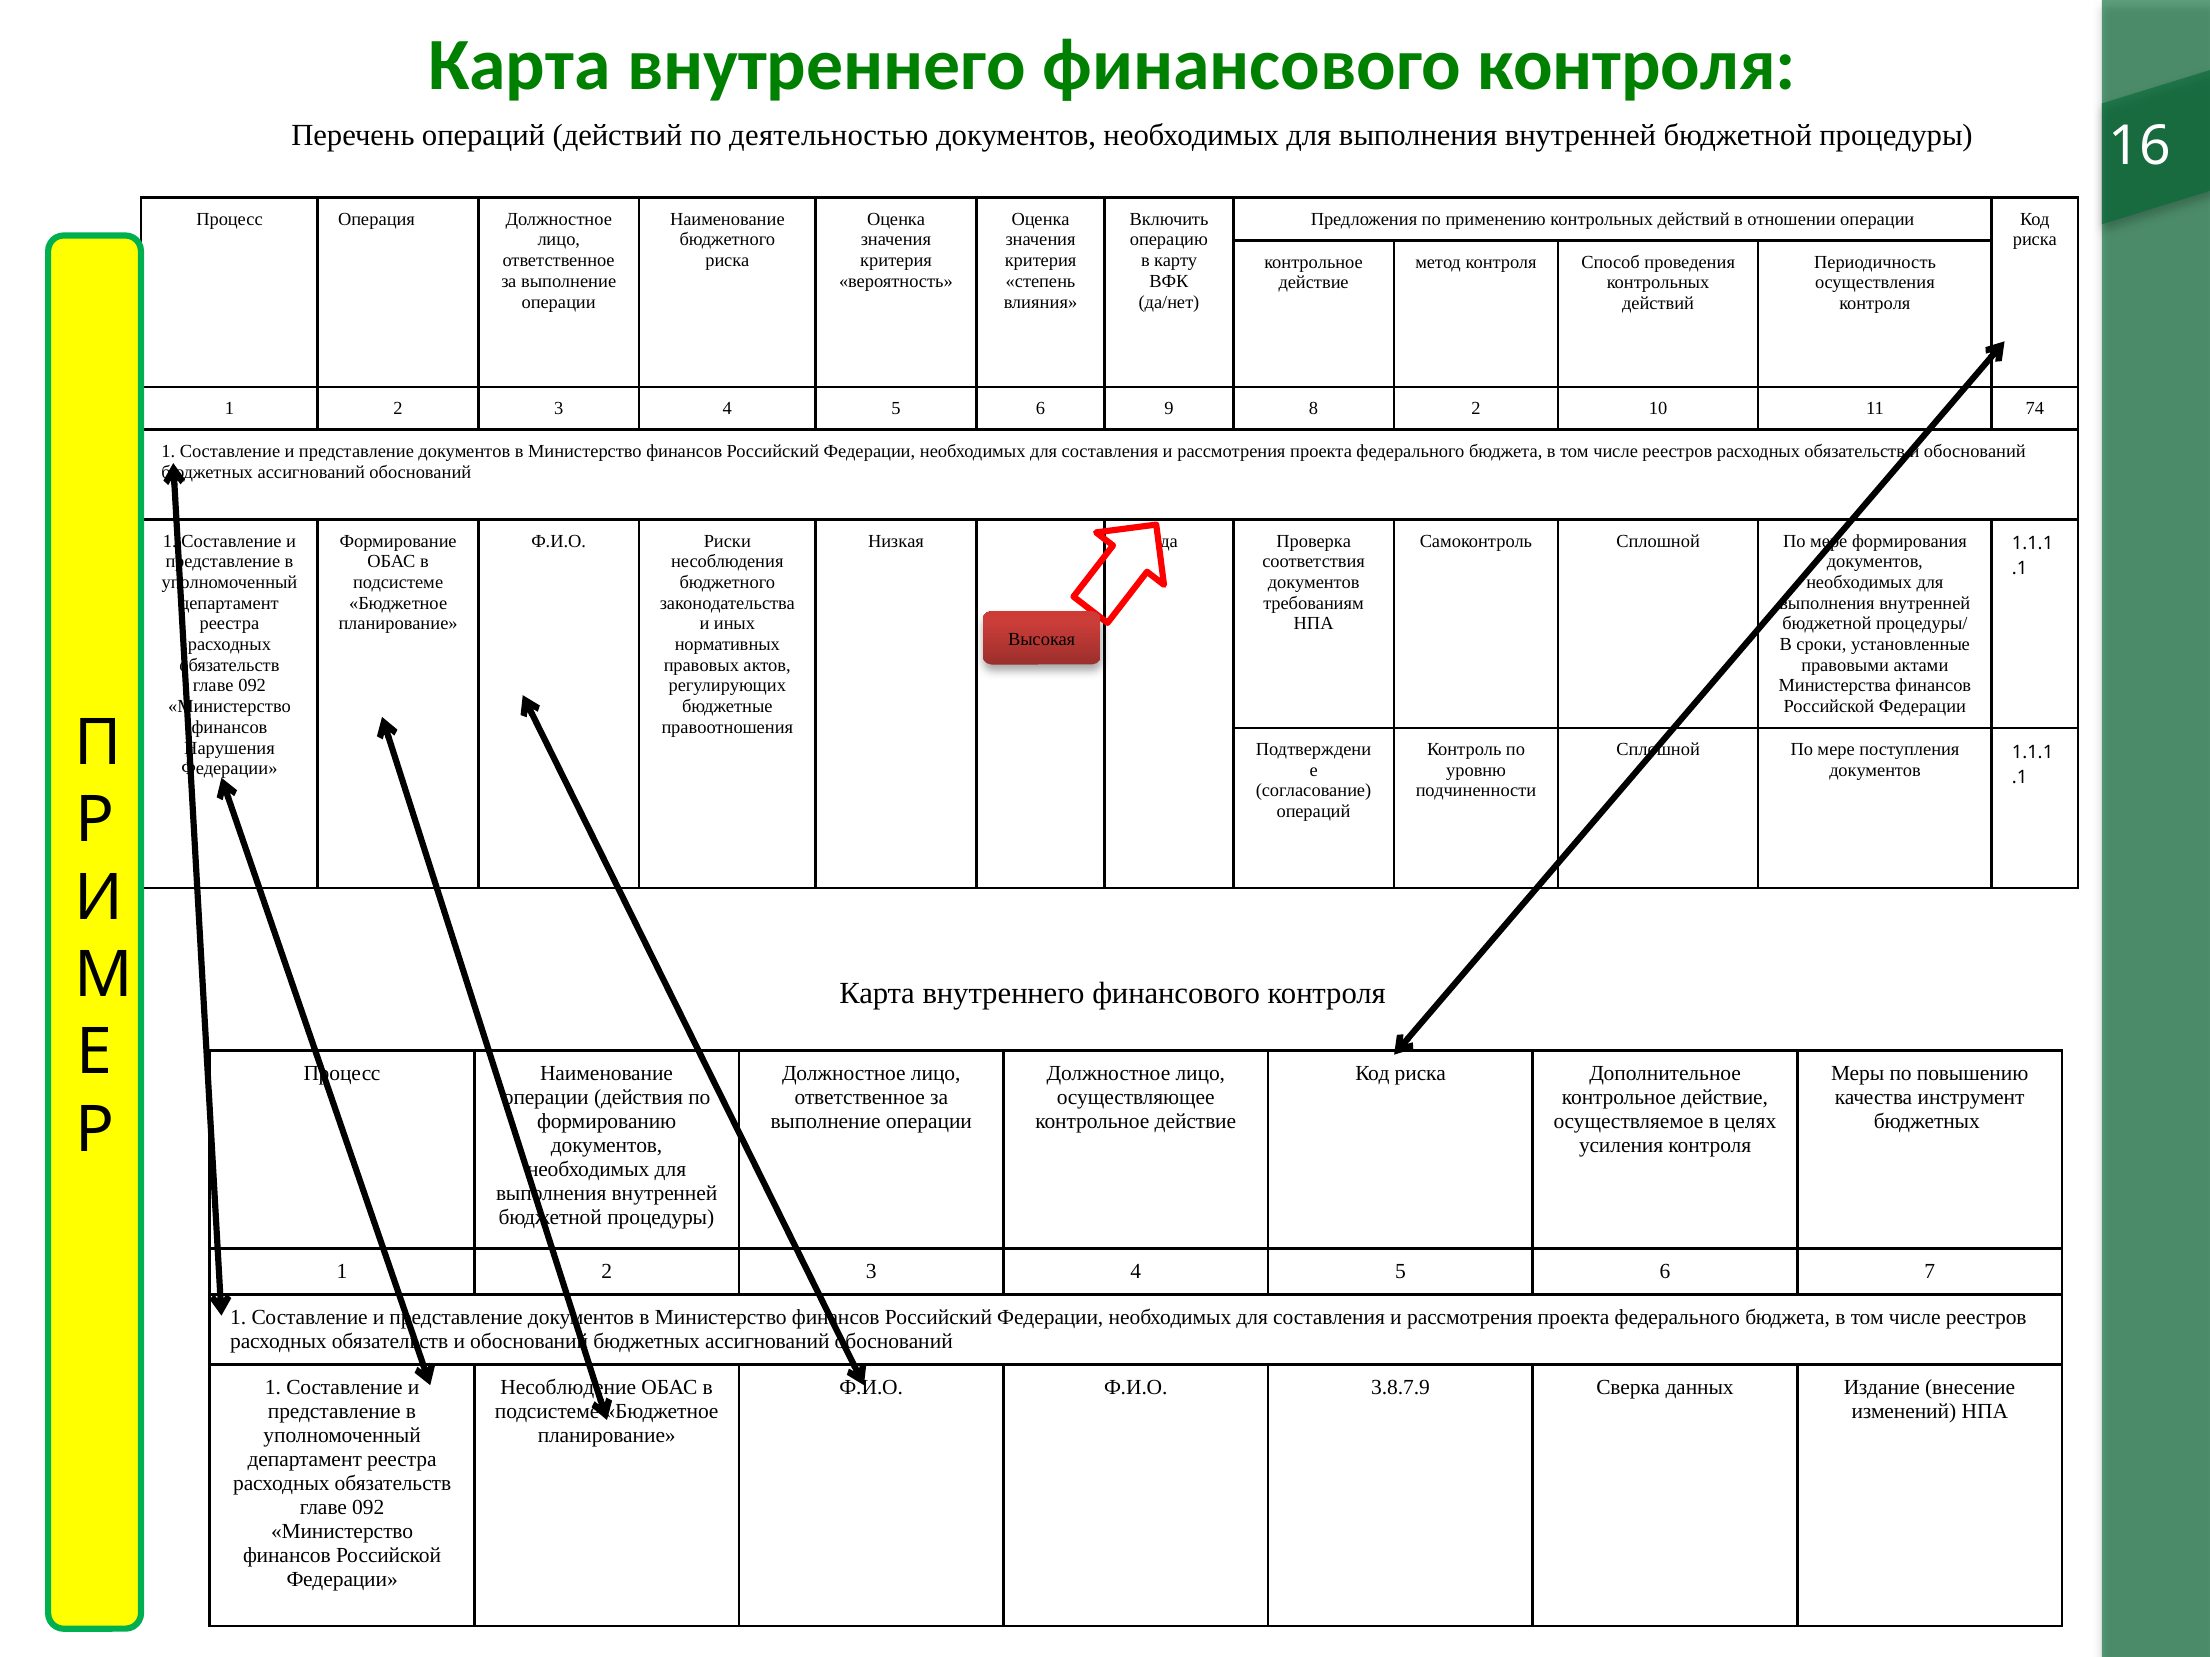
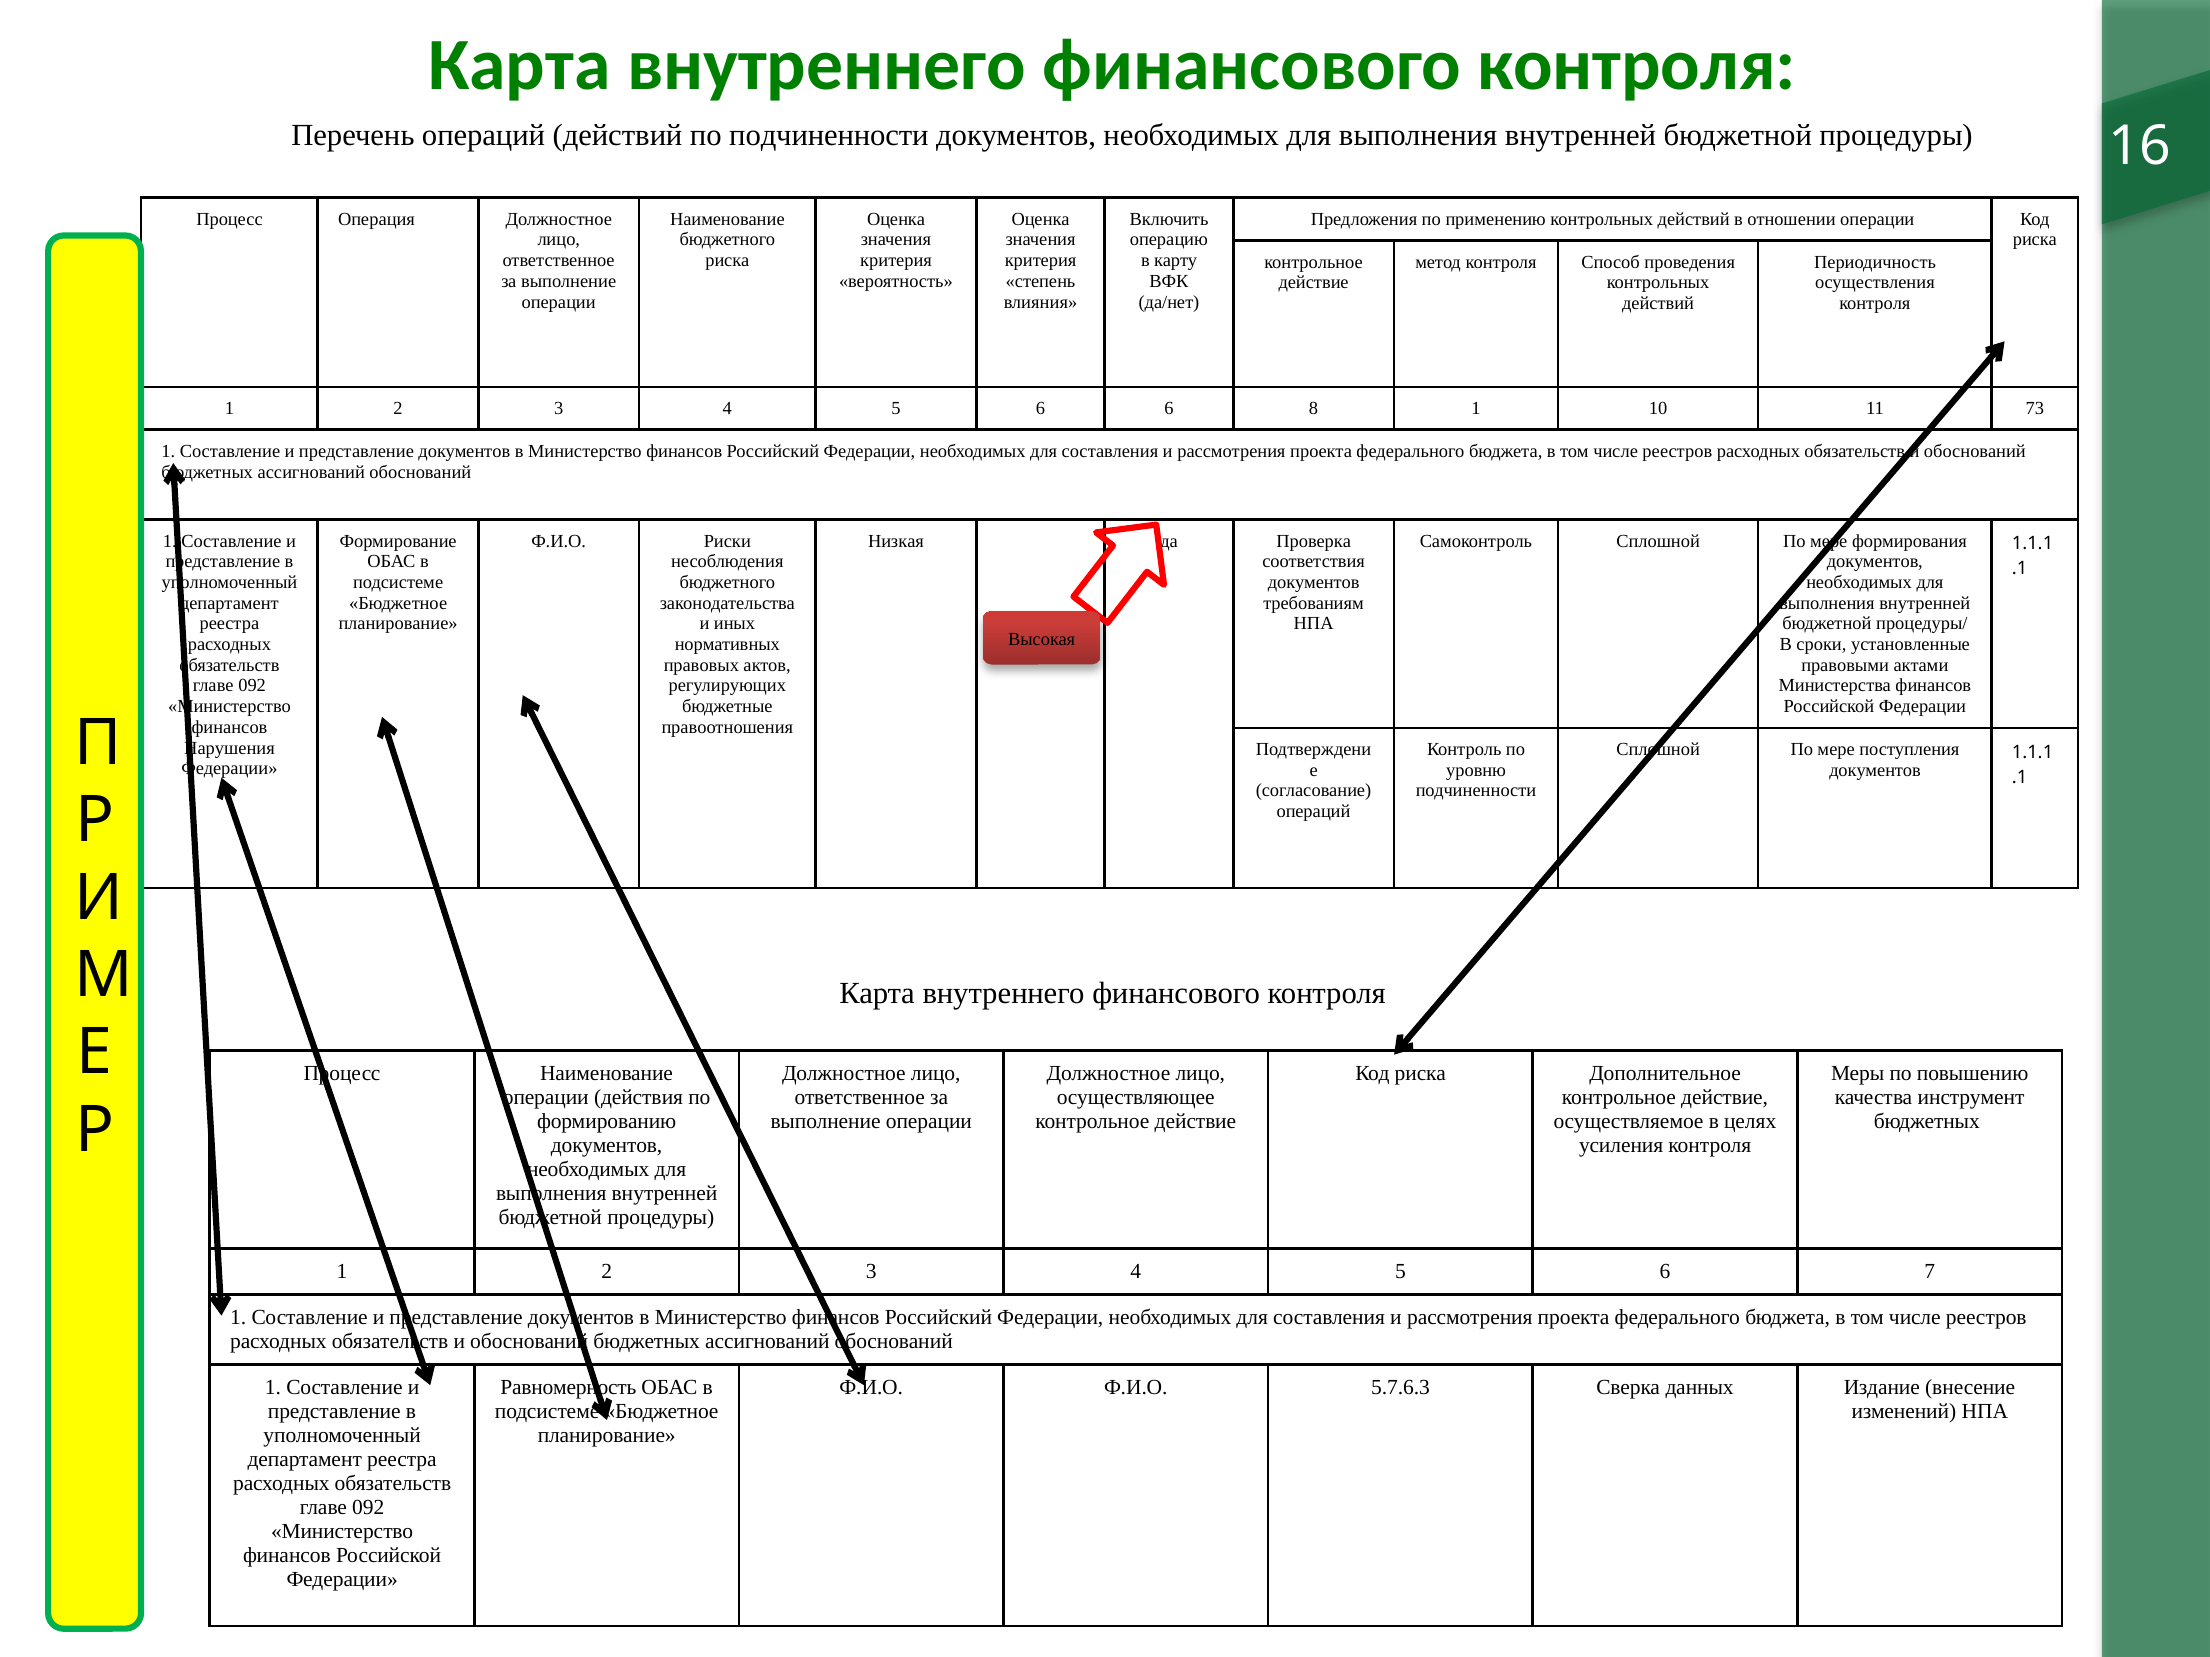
по деятельностью: деятельностью -> подчиненности (829, 135)
6 9: 9 -> 6 (1169, 409)
8 2: 2 -> 1 (1476, 409)
74: 74 -> 73 (2035, 409)
Несоблюдение: Несоблюдение -> Равномерность (568, 1388)
3.8.7.9: 3.8.7.9 -> 5.7.6.3 (1400, 1388)
